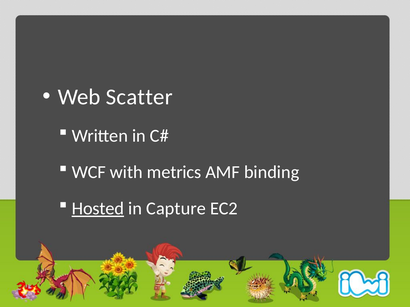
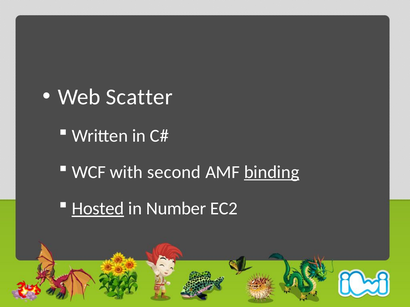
metrics: metrics -> second (174, 172)
binding underline: none -> present (272, 172)
Capture: Capture -> Number (176, 209)
